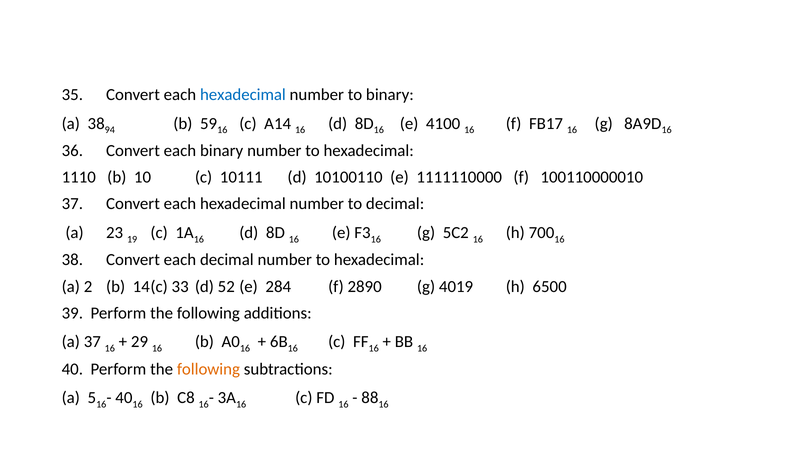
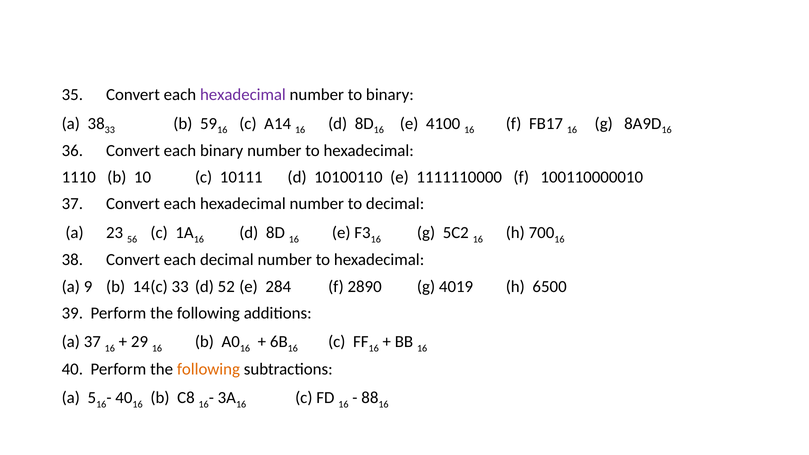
hexadecimal colour: blue -> purple (243, 95)
38 94: 94 -> 33 (110, 130)
19: 19 -> 56 (132, 239)
2: 2 -> 9 (88, 287)
